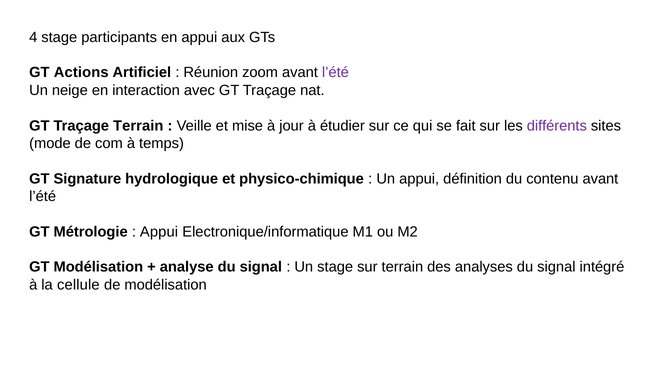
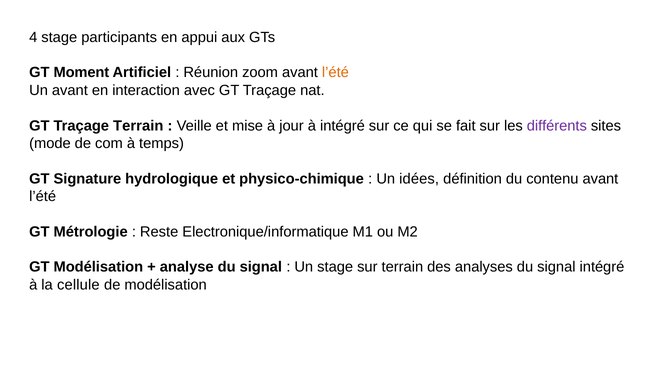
Actions: Actions -> Moment (81, 73)
l’été colour: purple -> orange (335, 73)
Un neige: neige -> avant (70, 90)
à étudier: étudier -> intégré (342, 125)
Un appui: appui -> idées (419, 178)
Appui: Appui -> Reste (159, 231)
